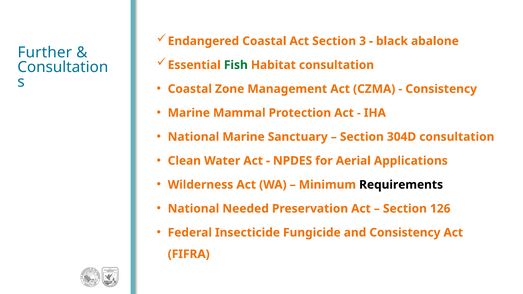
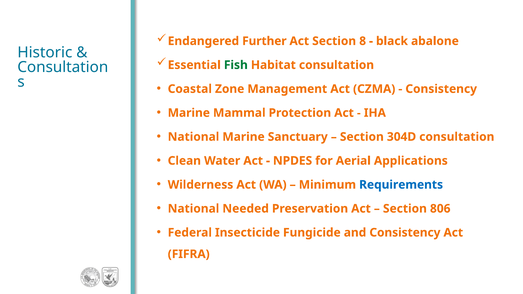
Endangered Coastal: Coastal -> Further (264, 41)
3: 3 -> 8 (363, 41)
Further: Further -> Historic (45, 52)
Requirements colour: black -> blue (401, 185)
126: 126 -> 806 (440, 209)
